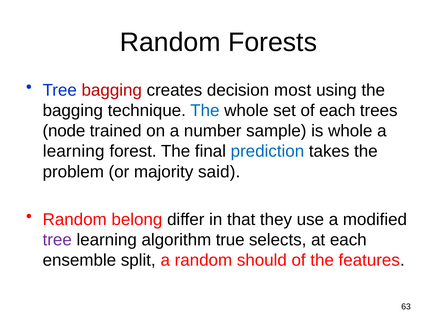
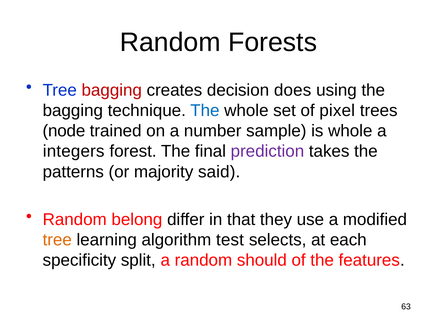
most: most -> does (293, 90)
of each: each -> pixel (337, 110)
learning: learning -> integers (74, 151)
prediction colour: blue -> purple (267, 151)
problem: problem -> patterns (73, 172)
tree colour: purple -> orange (57, 240)
true: true -> test (230, 240)
ensemble: ensemble -> specificity (79, 260)
